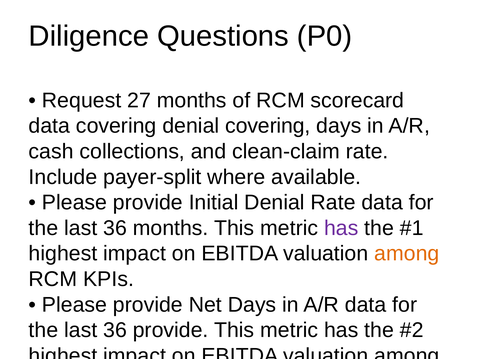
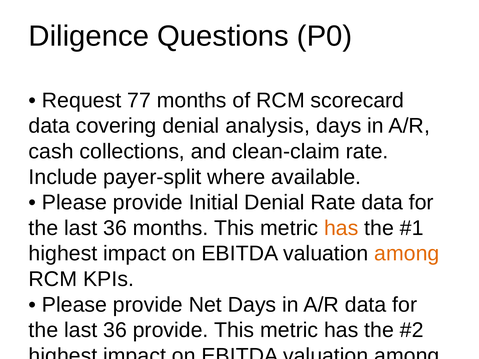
27: 27 -> 77 (139, 100)
denial covering: covering -> analysis (268, 126)
has colour: purple -> orange (341, 228)
